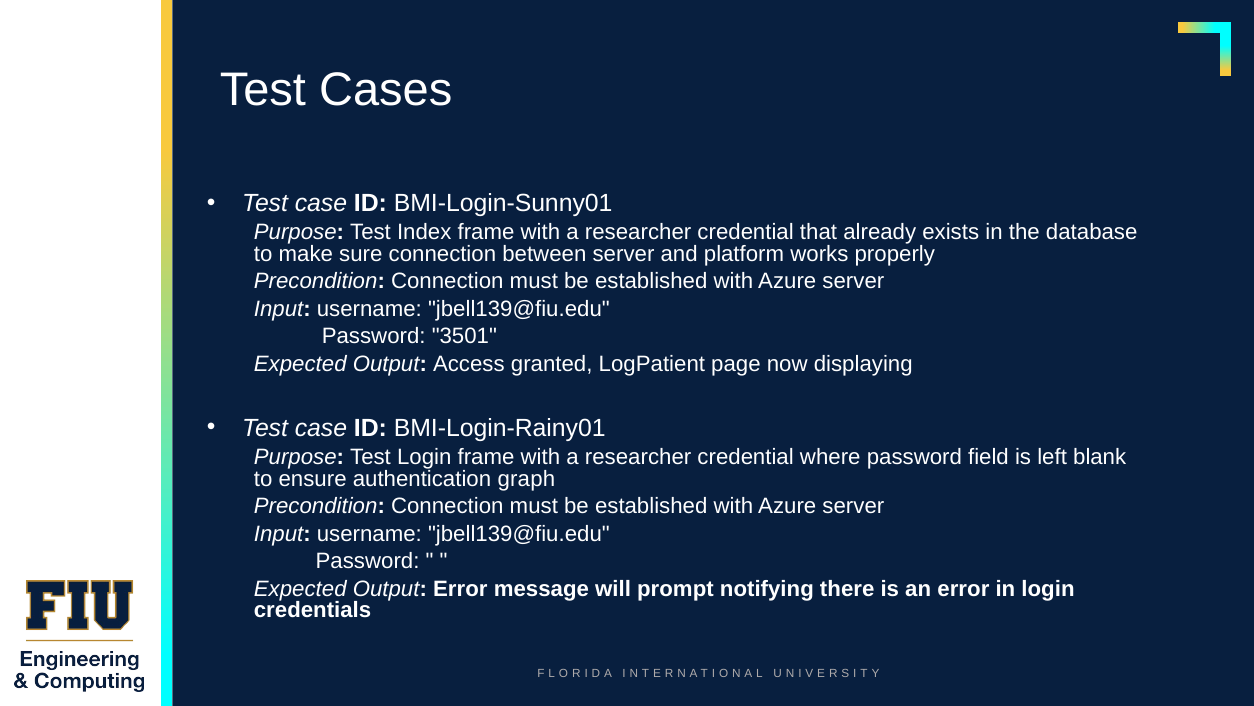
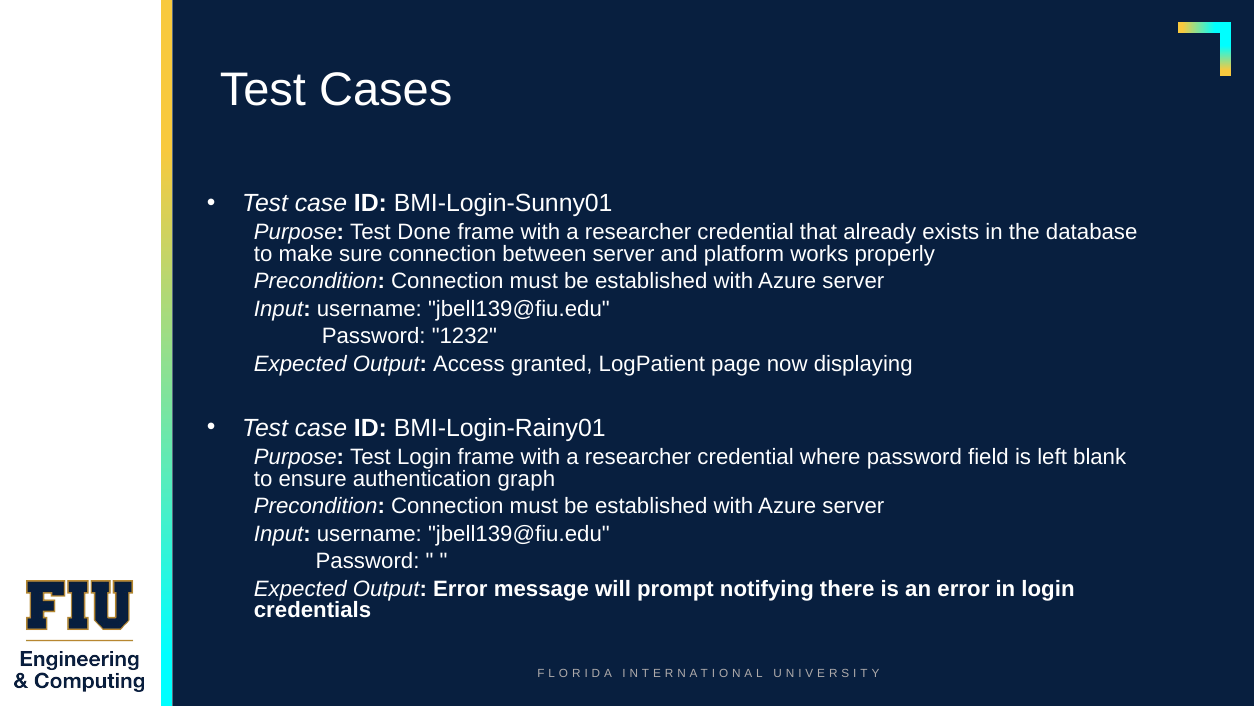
Index: Index -> Done (424, 232)
3501: 3501 -> 1232 (464, 336)
